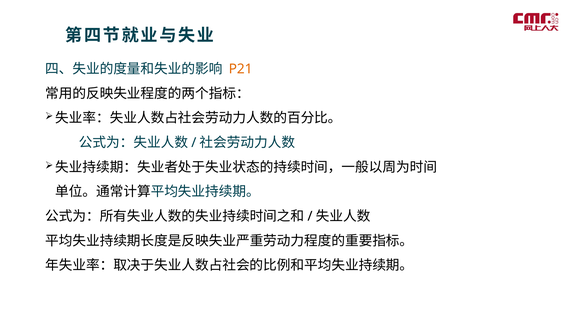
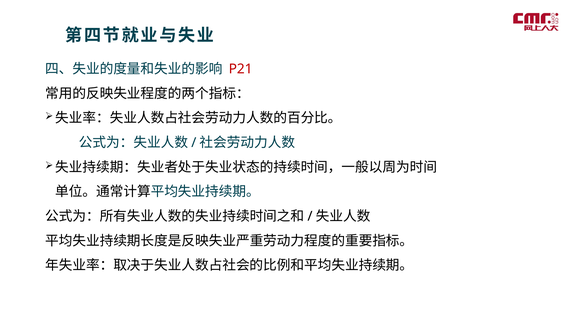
P21 colour: orange -> red (241, 69)
